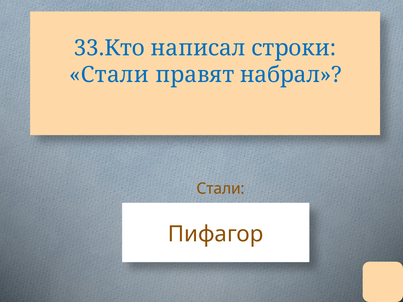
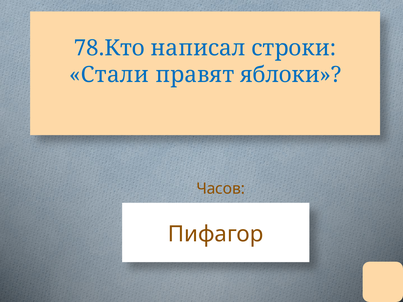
33.Кто: 33.Кто -> 78.Кто (109, 48)
набрал: набрал -> яблоки (291, 75)
Стали: Стали -> Часов (221, 189)
